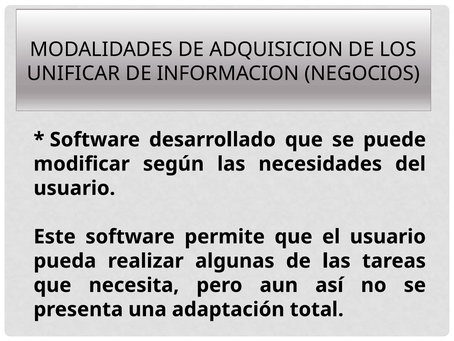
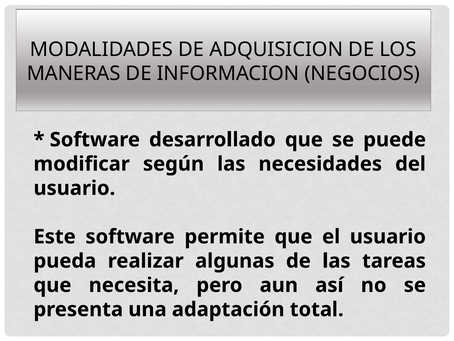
UNIFICAR: UNIFICAR -> MANERAS (74, 74)
